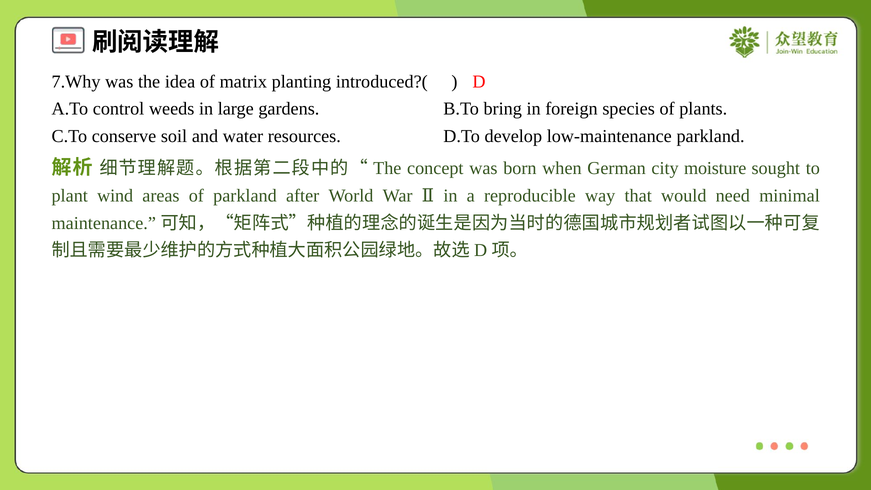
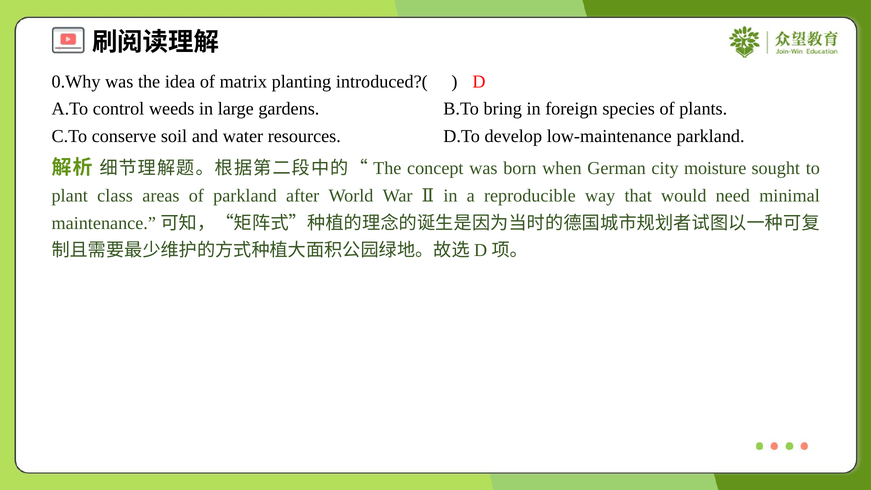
7.Why: 7.Why -> 0.Why (76, 82)
wind: wind -> class (115, 196)
